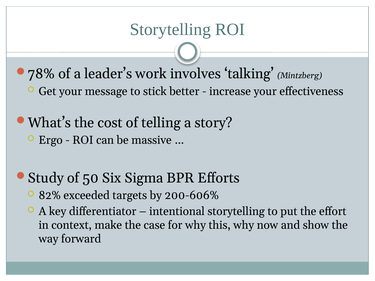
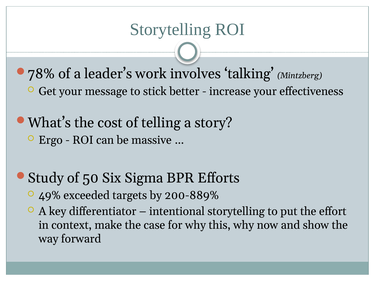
82%: 82% -> 49% (50, 196)
200-606%: 200-606% -> 200-889% (192, 196)
